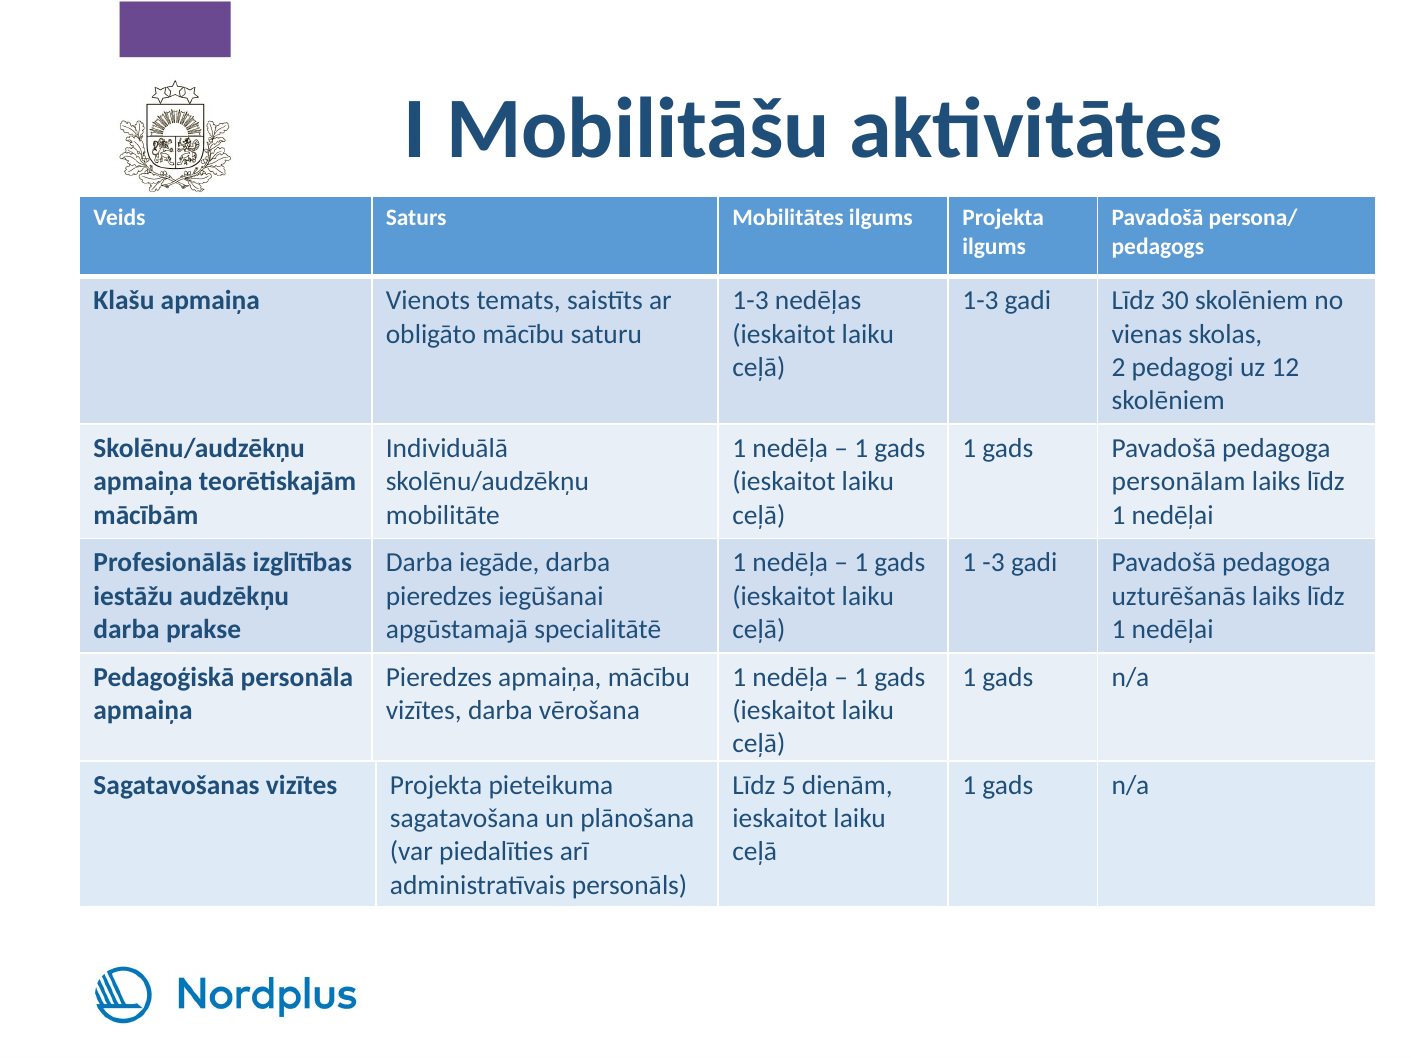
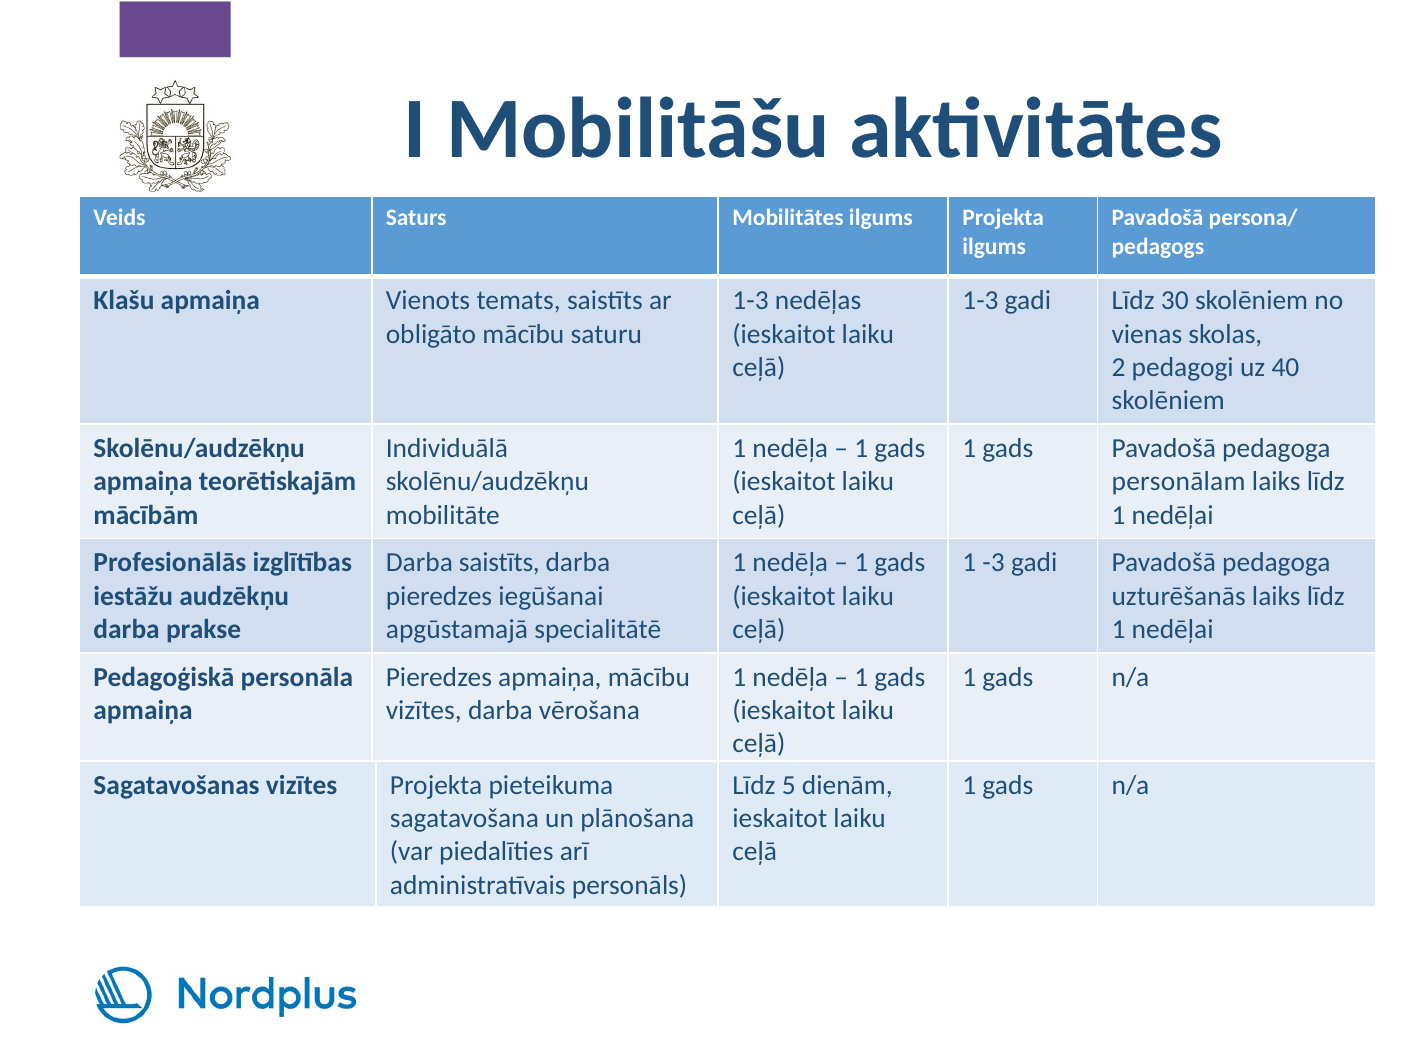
12: 12 -> 40 (1285, 368)
Darba iegāde: iegāde -> saistīts (499, 563)
